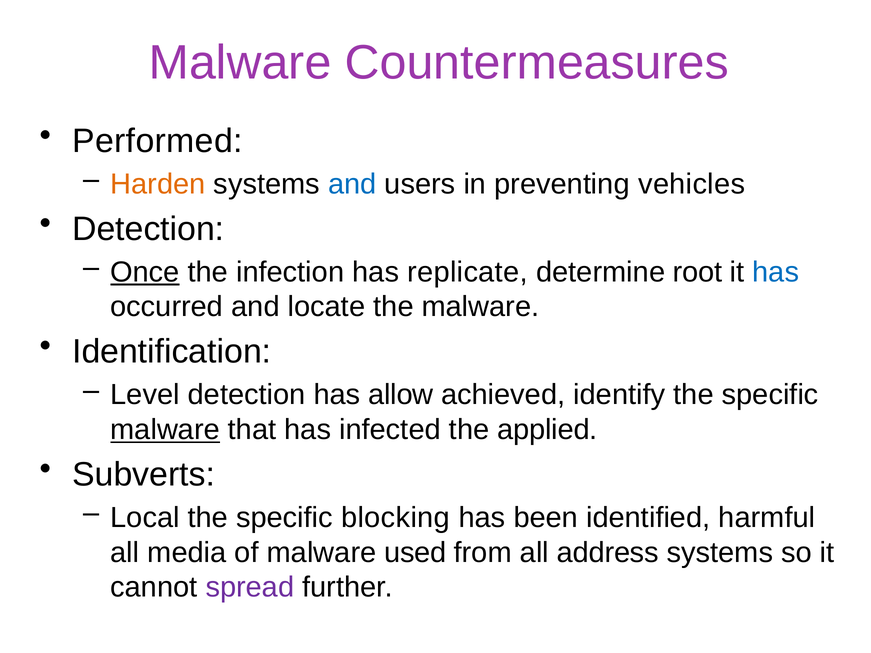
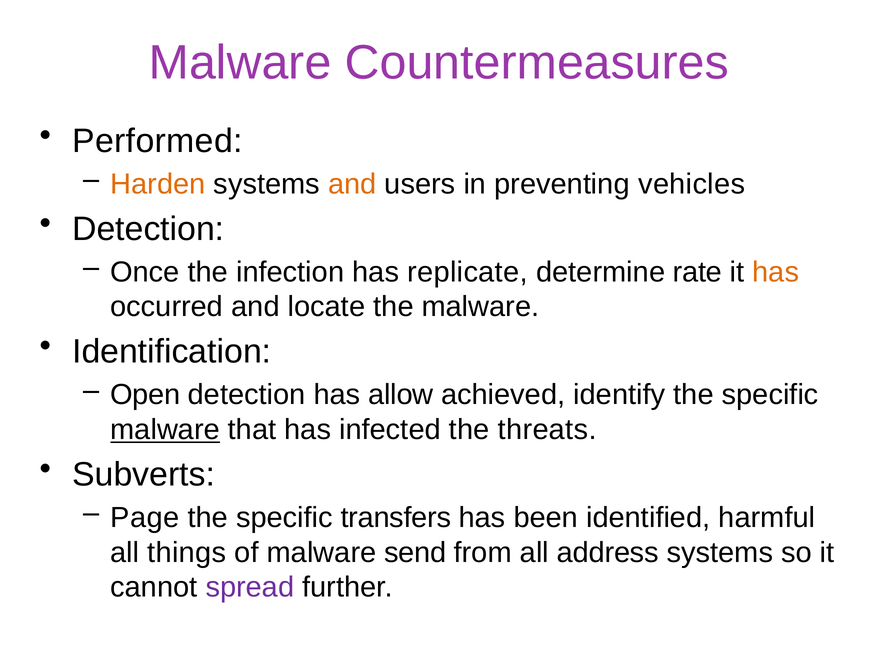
and colour: blue -> orange (352, 184)
Once underline: present -> none (145, 272)
root: root -> rate (698, 272)
has colour: blue -> orange (776, 272)
Level: Level -> Open (145, 395)
applied: applied -> threats (547, 430)
Local: Local -> Page (145, 518)
blocking: blocking -> transfers (396, 518)
media: media -> things (187, 553)
used: used -> send (415, 553)
